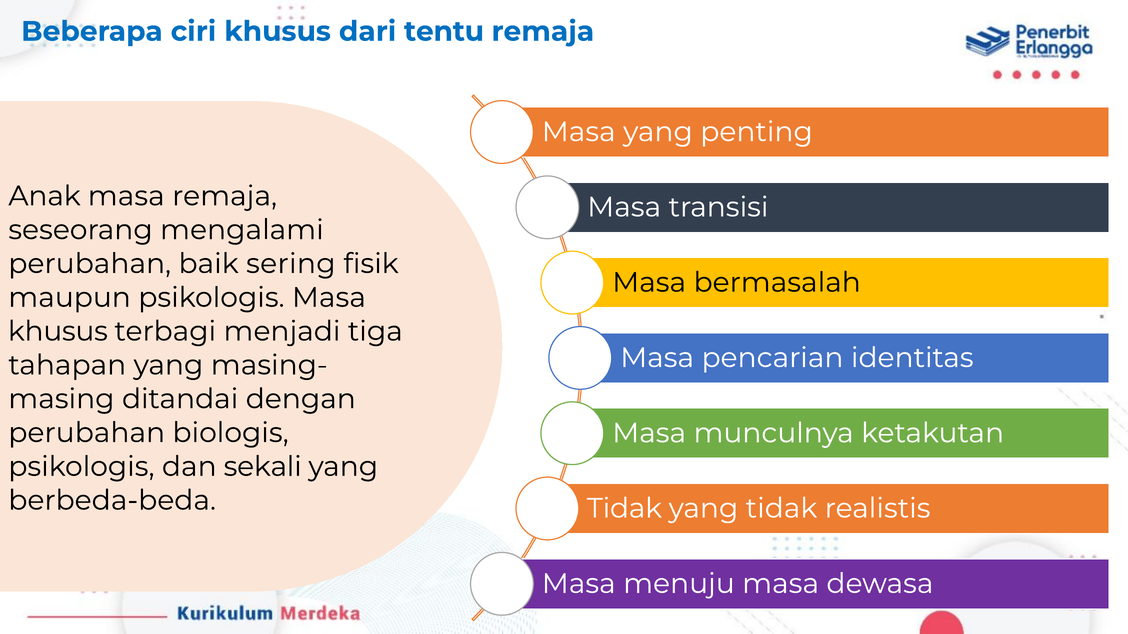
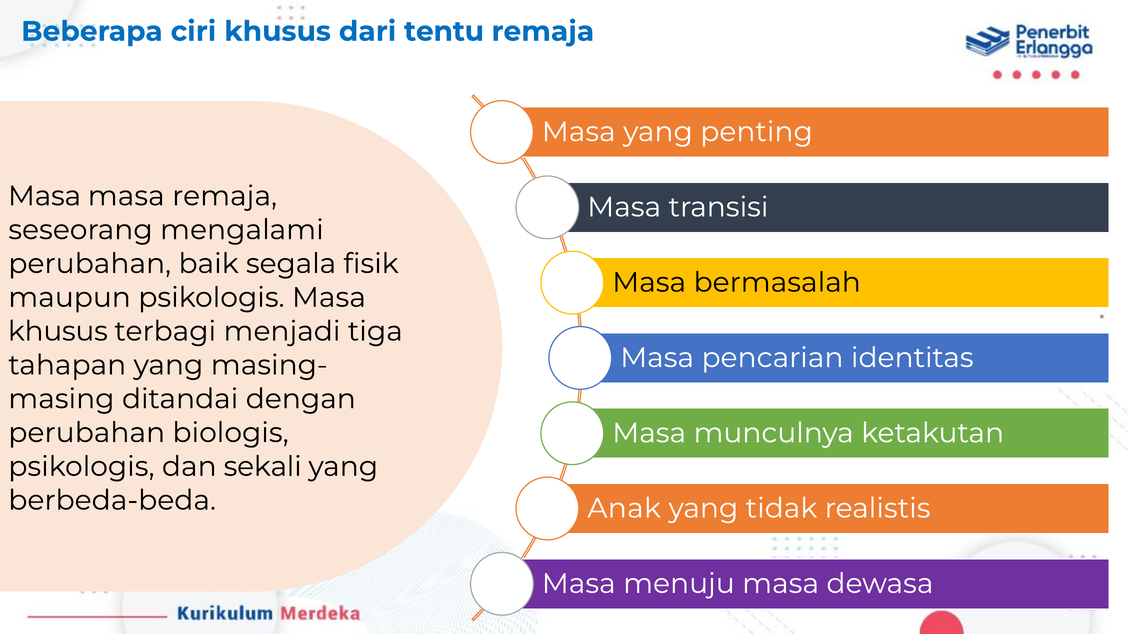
Anak: Anak -> Masa (45, 196)
sering: sering -> segala (291, 264)
Tidak: Tidak -> Anak (624, 509)
